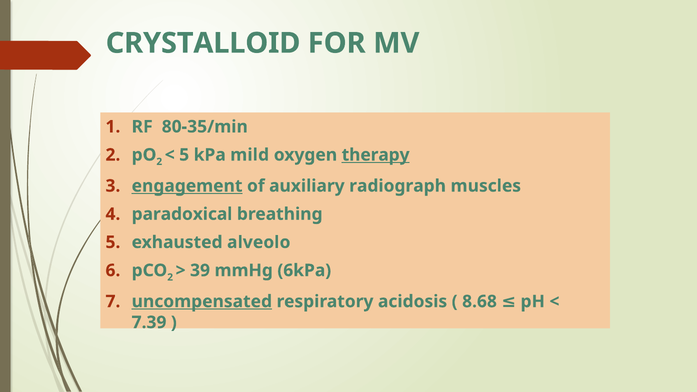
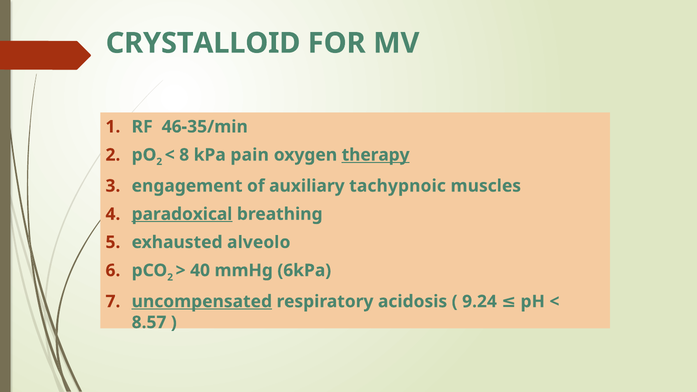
80-35/min: 80-35/min -> 46-35/min (205, 127)
5: 5 -> 8 (184, 155)
mild: mild -> pain (250, 155)
engagement underline: present -> none (187, 186)
radiograph: radiograph -> tachypnoic (398, 186)
paradoxical underline: none -> present (182, 214)
39: 39 -> 40 (200, 270)
8.68: 8.68 -> 9.24 (480, 302)
7.39: 7.39 -> 8.57 (149, 322)
